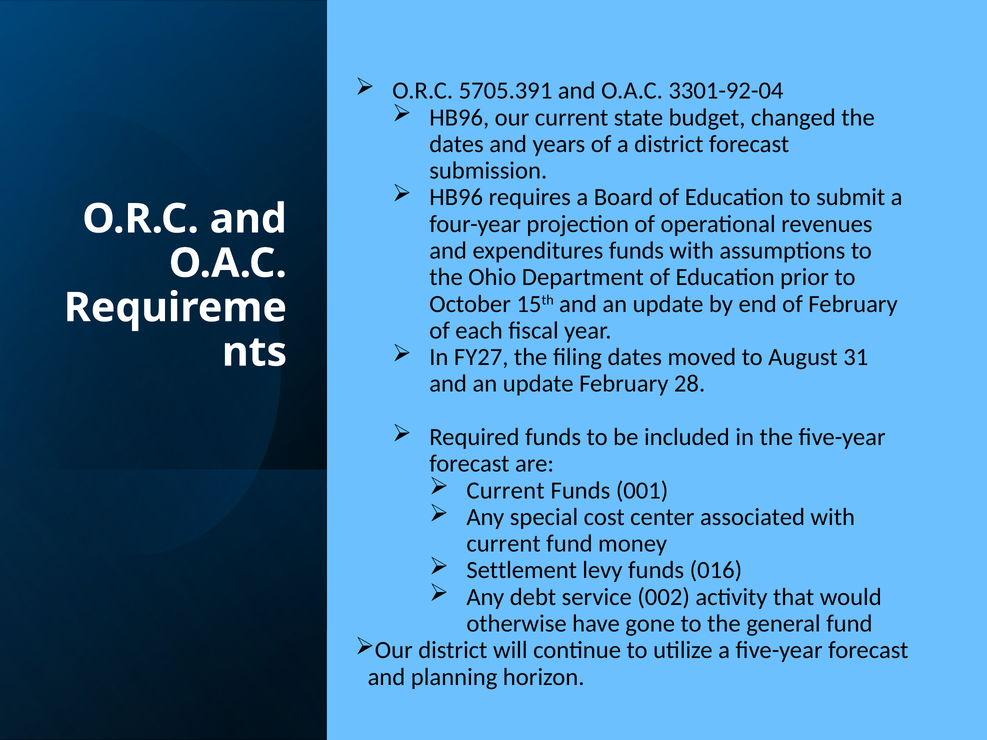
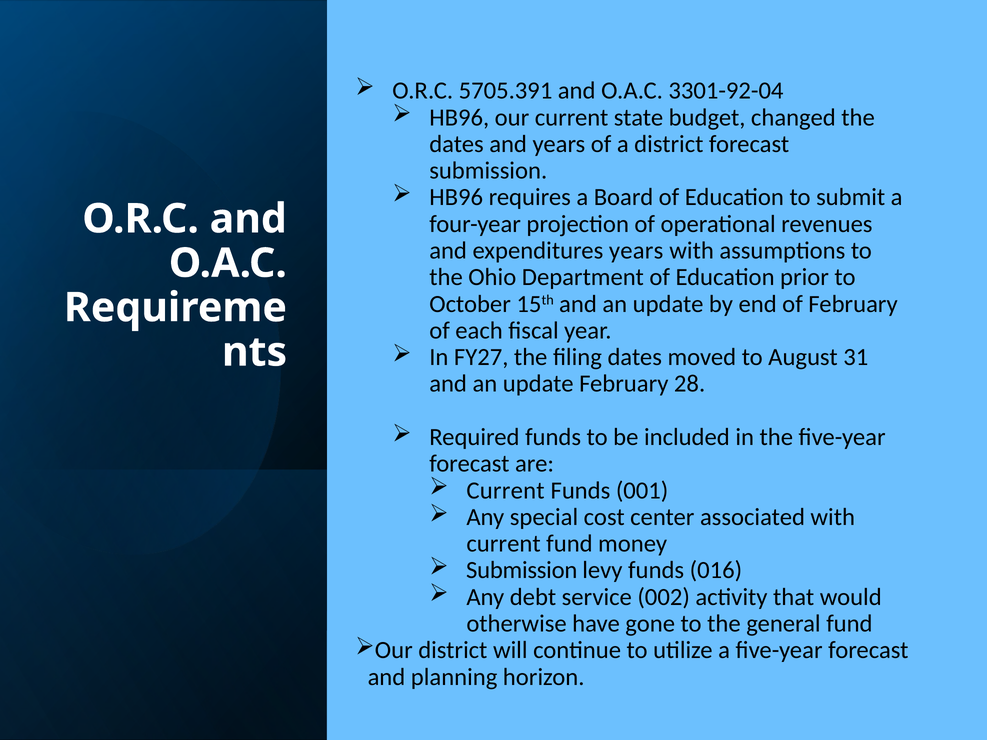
expenditures funds: funds -> years (636, 251)
Settlement: Settlement -> Submission (522, 571)
